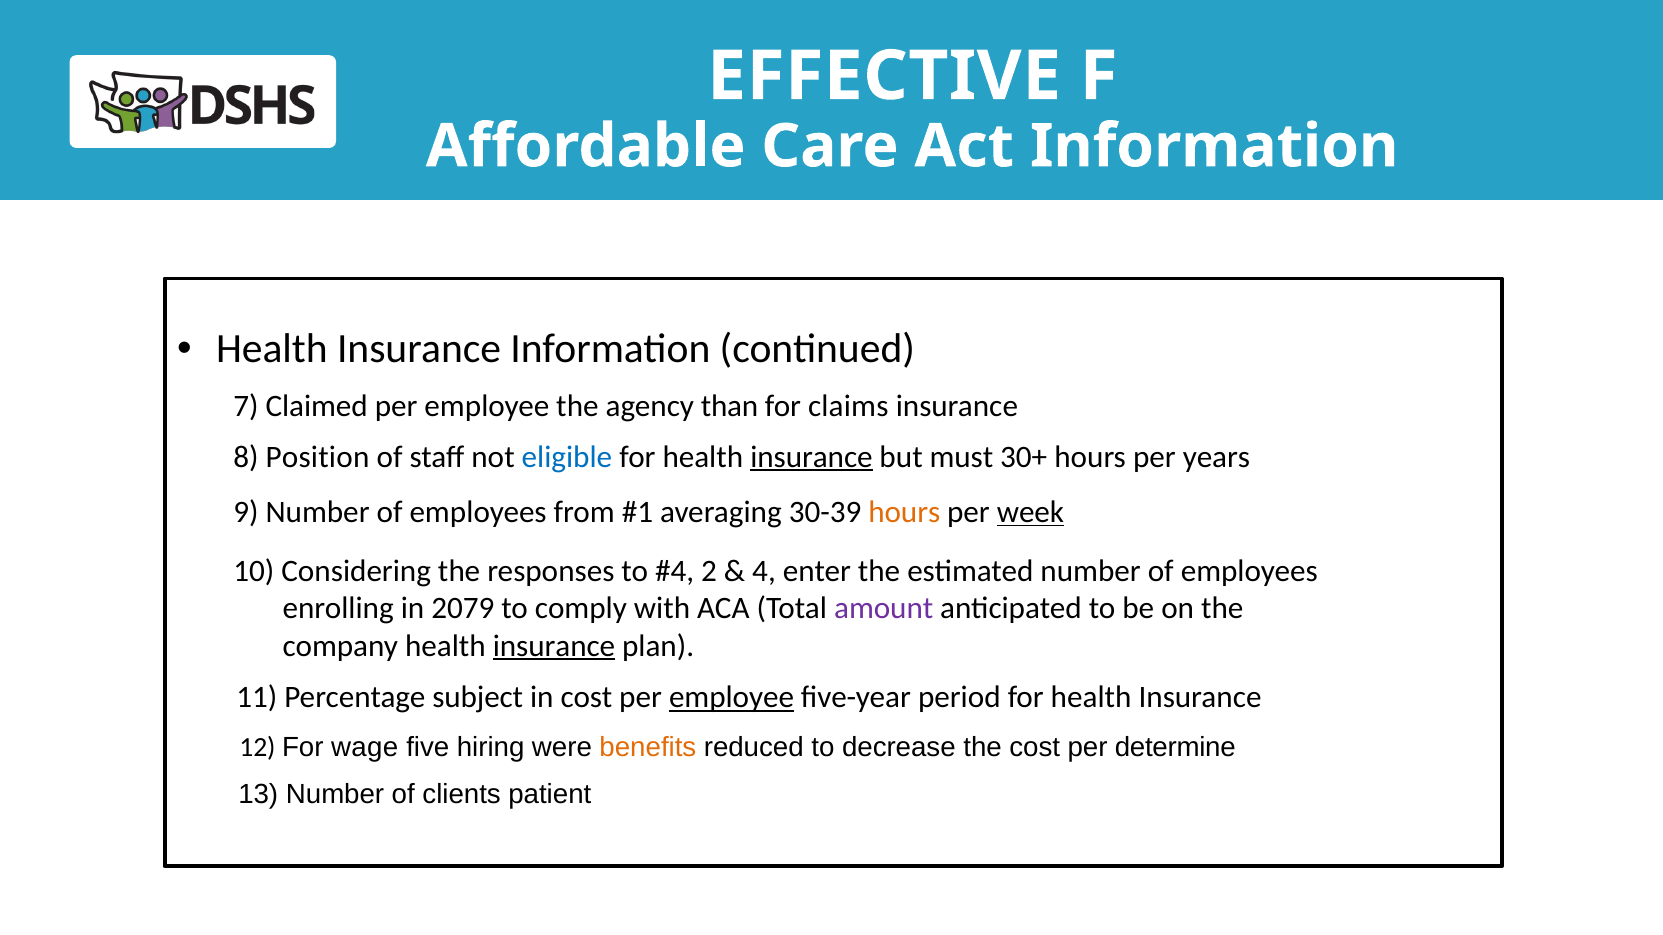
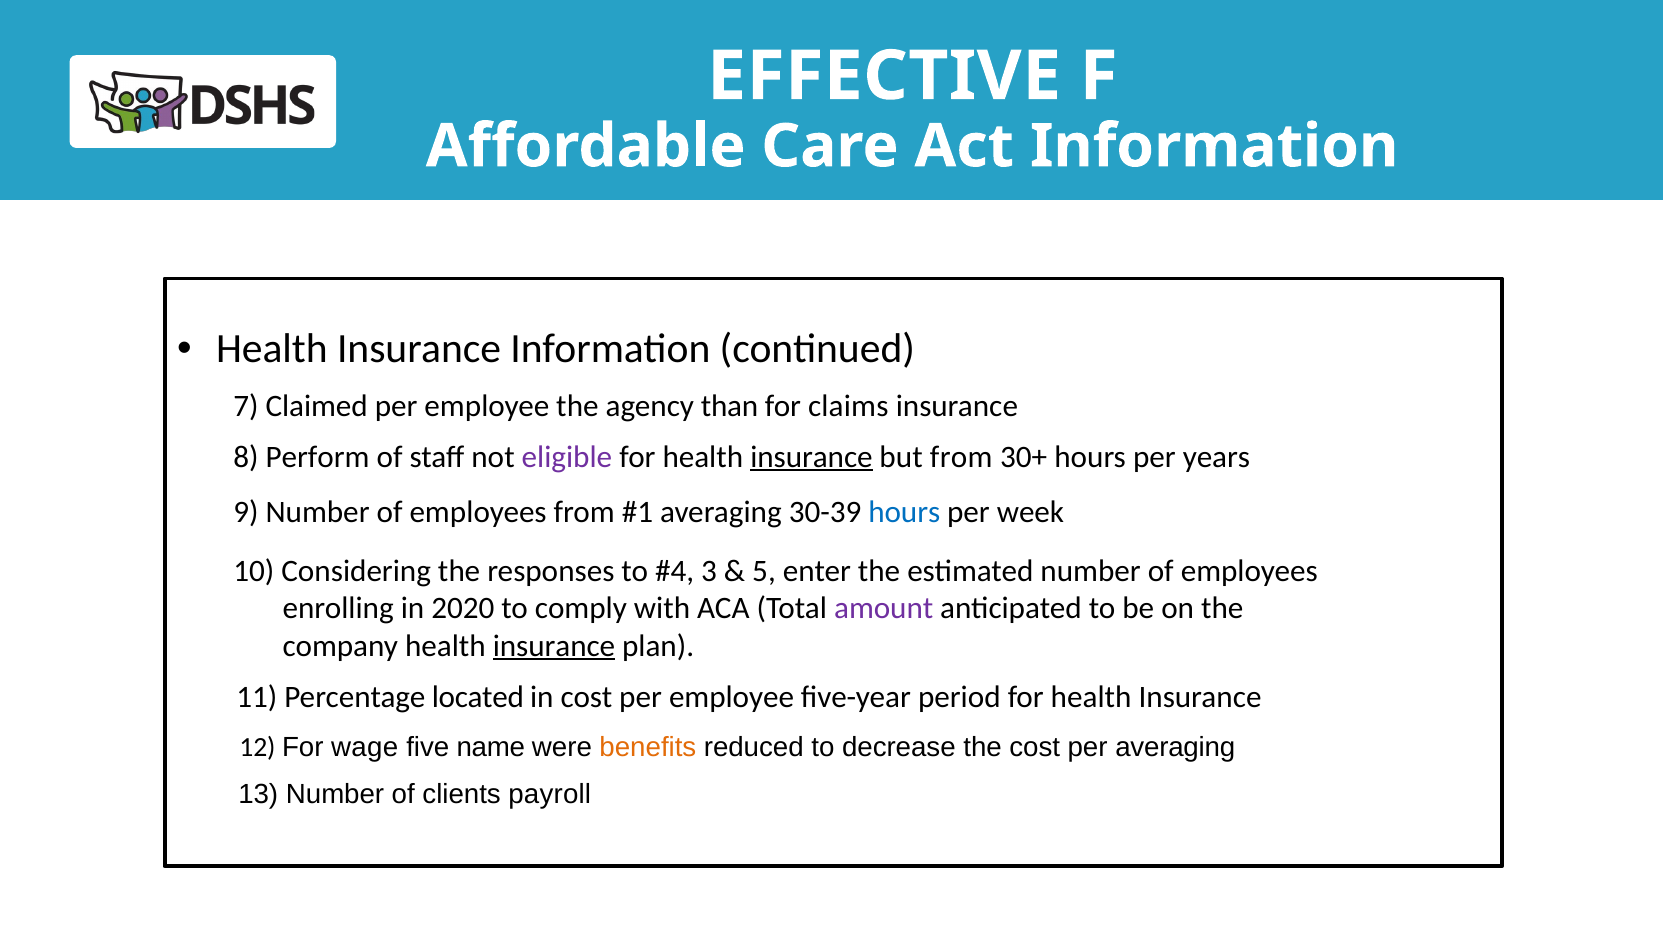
Position: Position -> Perform (318, 457)
eligible colour: blue -> purple (567, 457)
but must: must -> from (961, 457)
hours colour: orange -> blue (904, 512)
week underline: present -> none (1030, 512)
2: 2 -> 3 (709, 571)
4: 4 -> 5 (764, 571)
2079: 2079 -> 2020 (463, 609)
subject: subject -> located (478, 698)
employee underline: present -> none (732, 698)
hiring: hiring -> name (491, 748)
per determine: determine -> averaging (1175, 748)
patient: patient -> payroll (550, 795)
